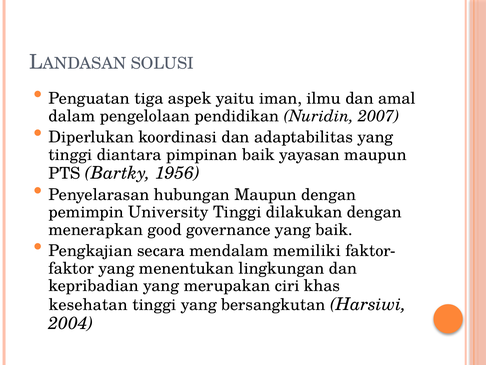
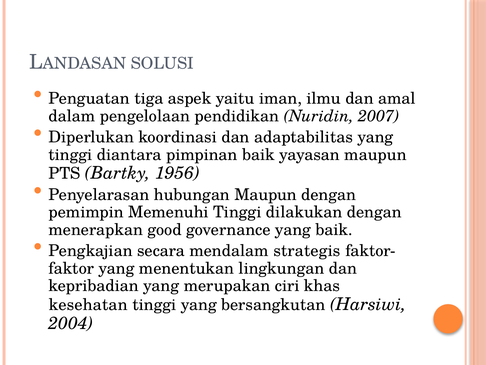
University: University -> Memenuhi (168, 212)
memiliki: memiliki -> strategis (307, 251)
